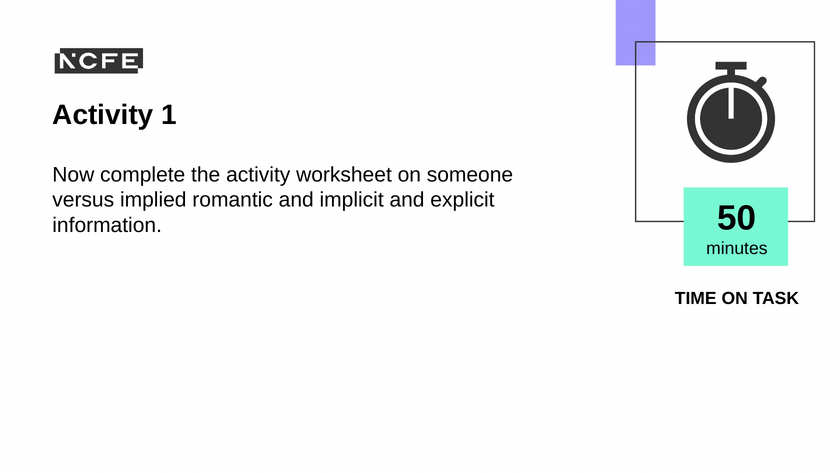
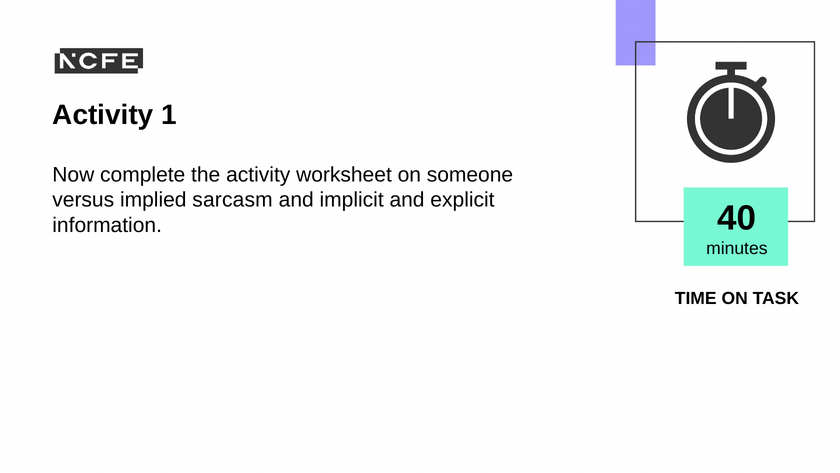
romantic: romantic -> sarcasm (233, 200)
50: 50 -> 40 (737, 218)
